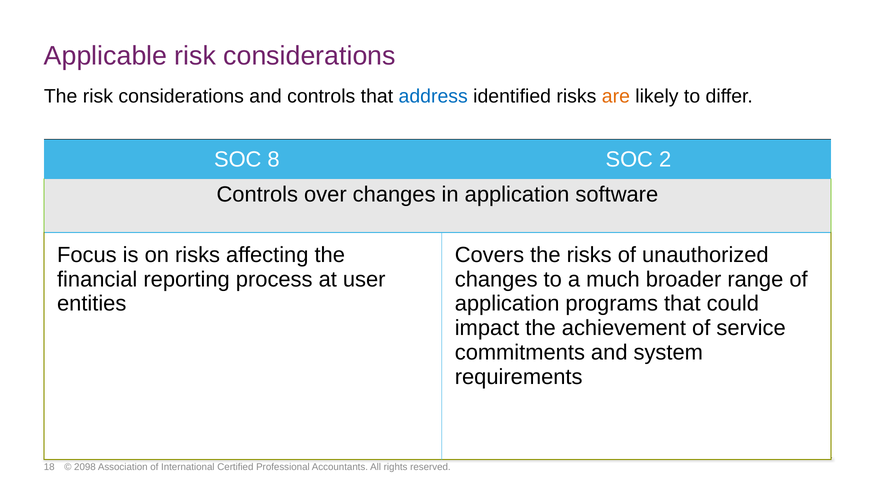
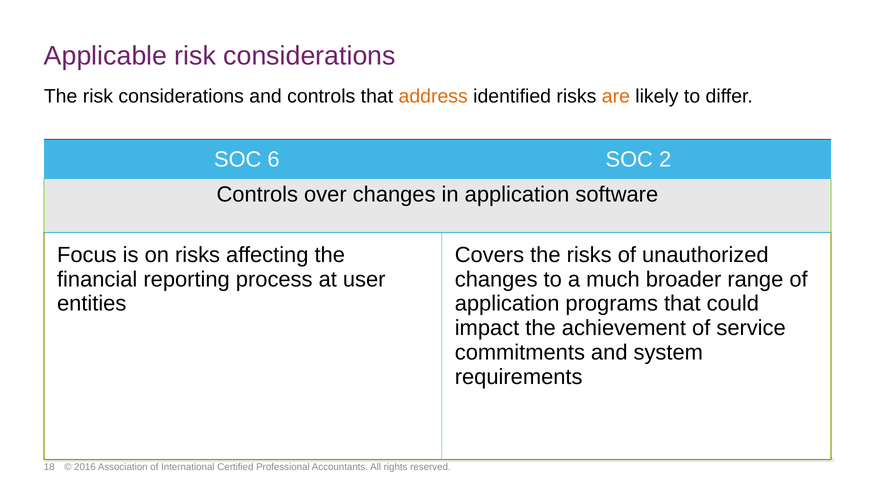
address colour: blue -> orange (433, 96)
8: 8 -> 6 (274, 159)
2098: 2098 -> 2016 (85, 467)
